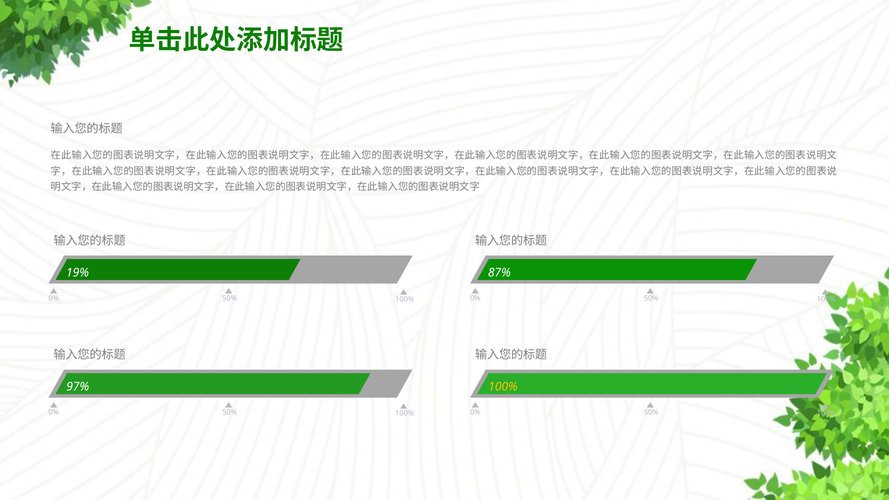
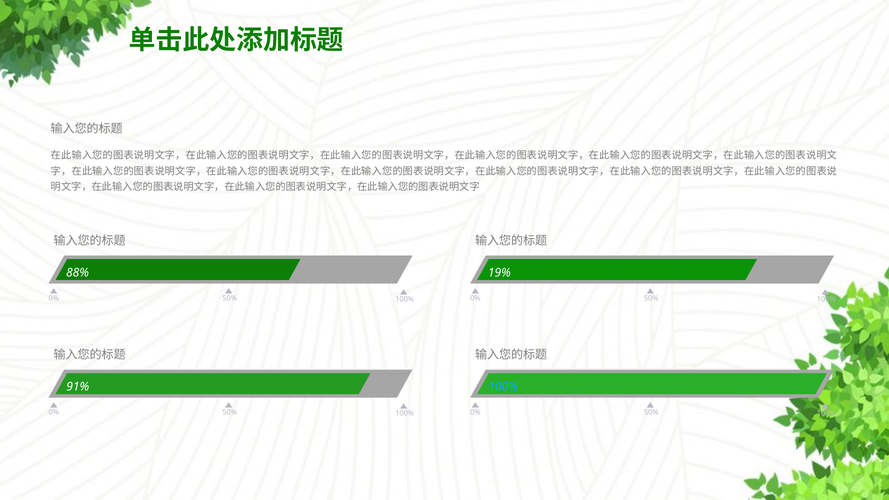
19%: 19% -> 88% (77, 273)
87%: 87% -> 19% (499, 273)
97%: 97% -> 91% (78, 387)
100% colour: yellow -> light blue (503, 387)
